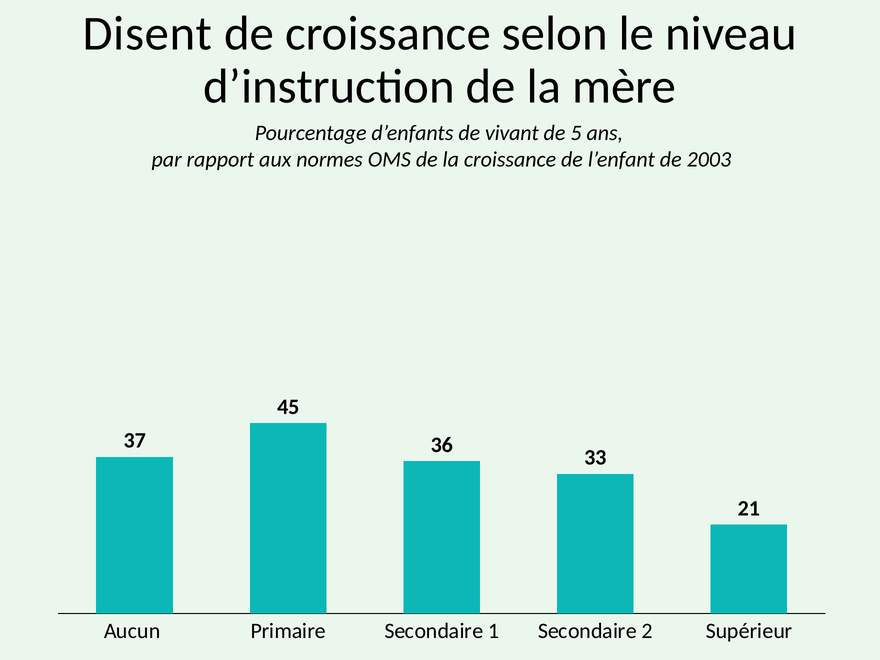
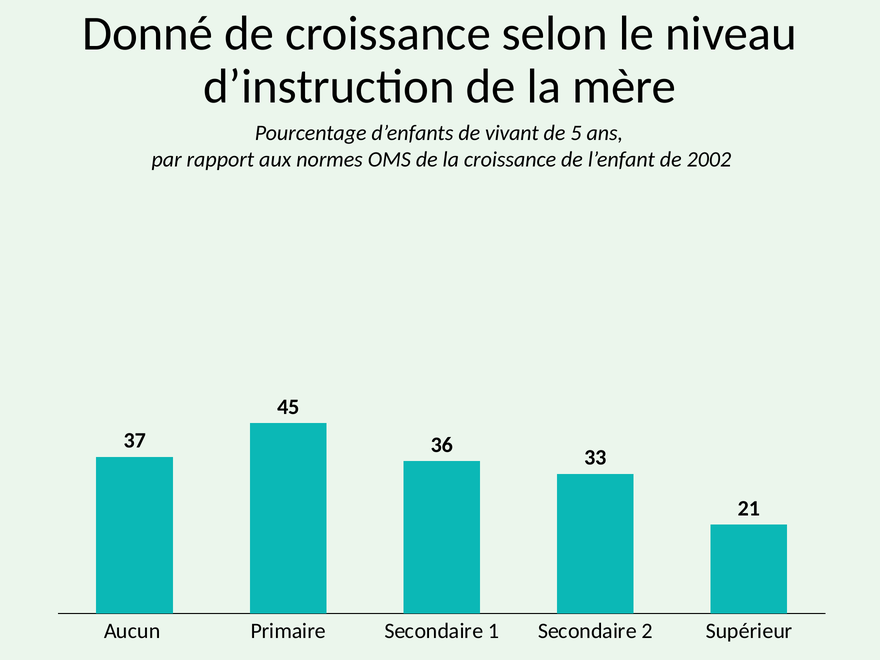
Disent: Disent -> Donné (148, 34)
2003: 2003 -> 2002 (709, 159)
